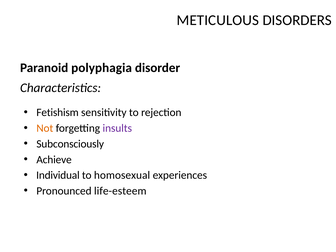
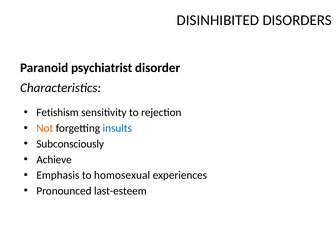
METICULOUS: METICULOUS -> DISINHIBITED (218, 20)
polyphagia: polyphagia -> psychiatrist (102, 68)
insults colour: purple -> blue (117, 128)
Individual: Individual -> Emphasis (58, 175)
life-esteem: life-esteem -> last-esteem (120, 191)
